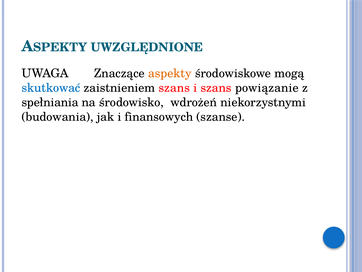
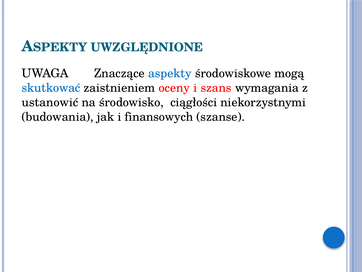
aspekty colour: orange -> blue (170, 73)
zaistnieniem szans: szans -> oceny (174, 88)
powiązanie: powiązanie -> wymagania (267, 88)
spełniania: spełniania -> ustanowić (50, 102)
wdrożeń: wdrożeń -> ciągłości (194, 102)
